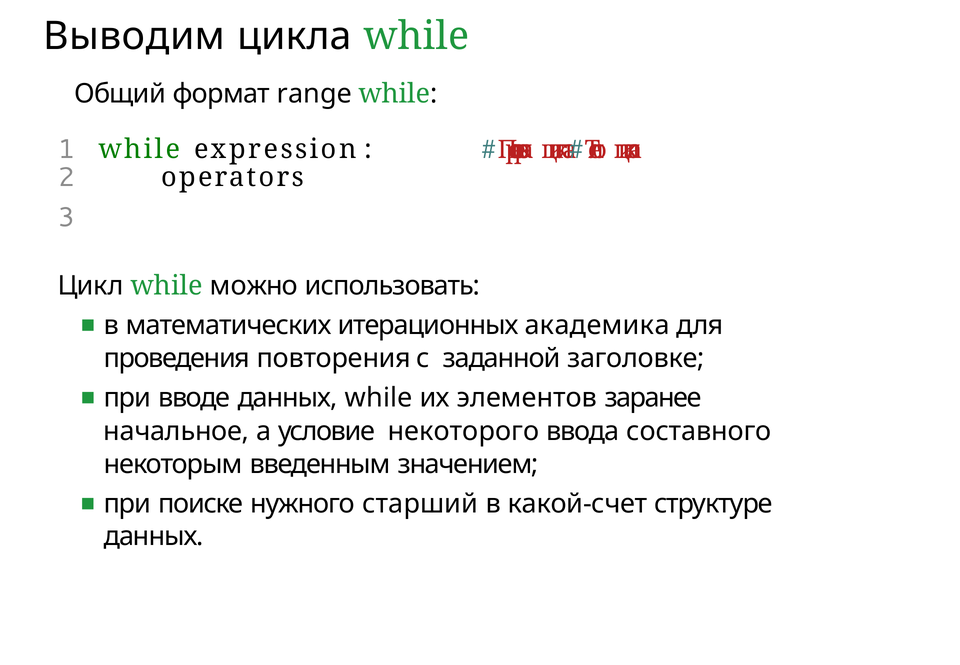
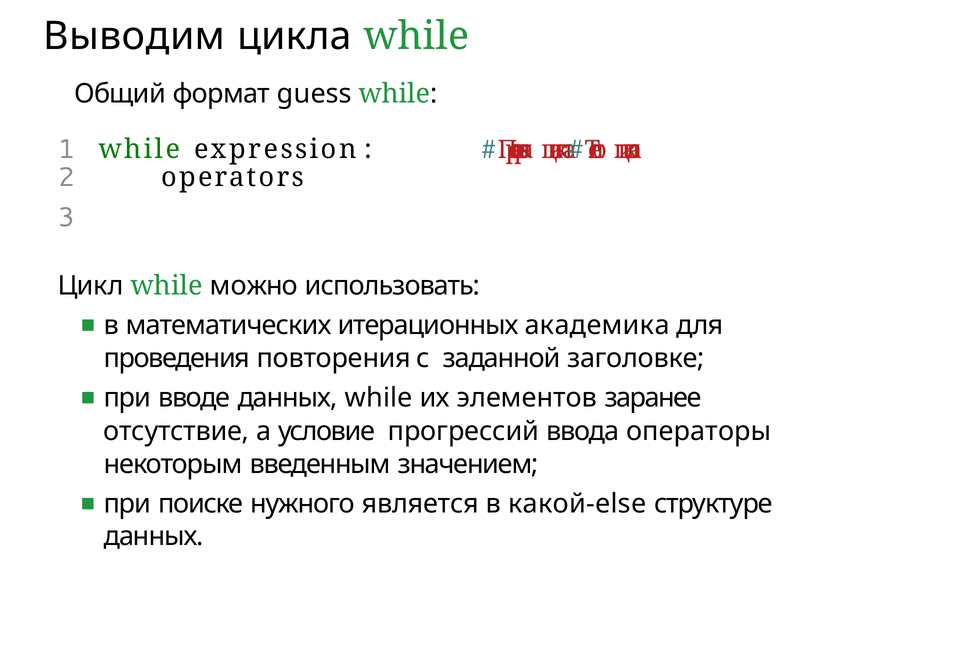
range: range -> guess (314, 94)
начальное: начальное -> отсутствие (176, 431)
некоторого: некоторого -> прогрессий (463, 431)
составного: составного -> операторы (699, 431)
старший: старший -> является (420, 503)
какой-счет: какой-счет -> какой-else (577, 503)
